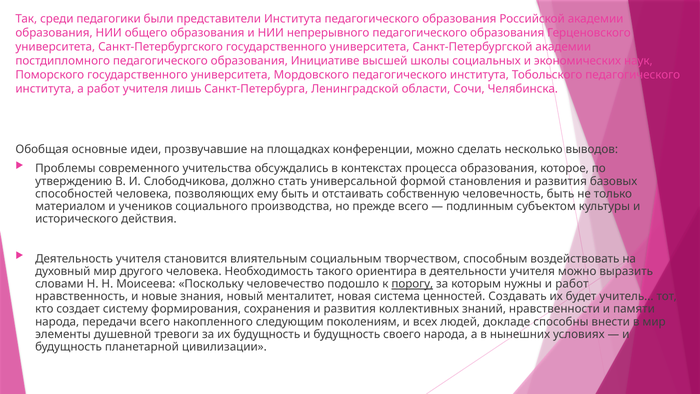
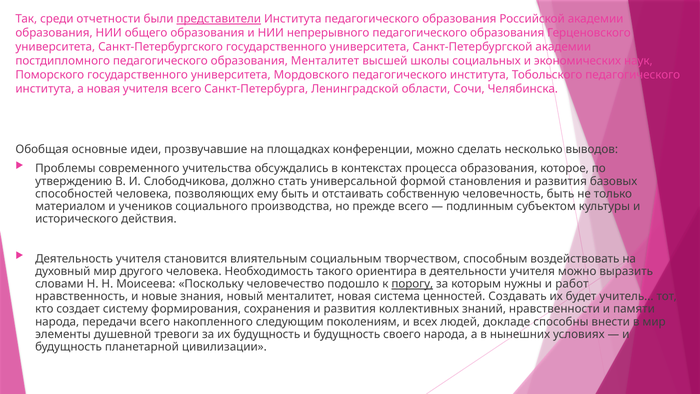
педагогики: педагогики -> отчетности (109, 19)
представители underline: none -> present (219, 19)
образования Инициативе: Инициативе -> Менталитет (325, 61)
а работ: работ -> новая (103, 89)
учителя лишь: лишь -> всего (186, 89)
